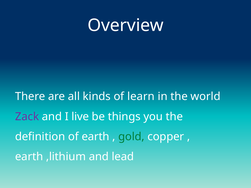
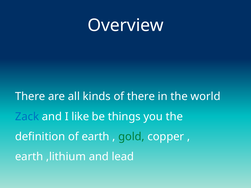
of learn: learn -> there (141, 97)
Zack colour: purple -> blue (27, 117)
live: live -> like (80, 117)
